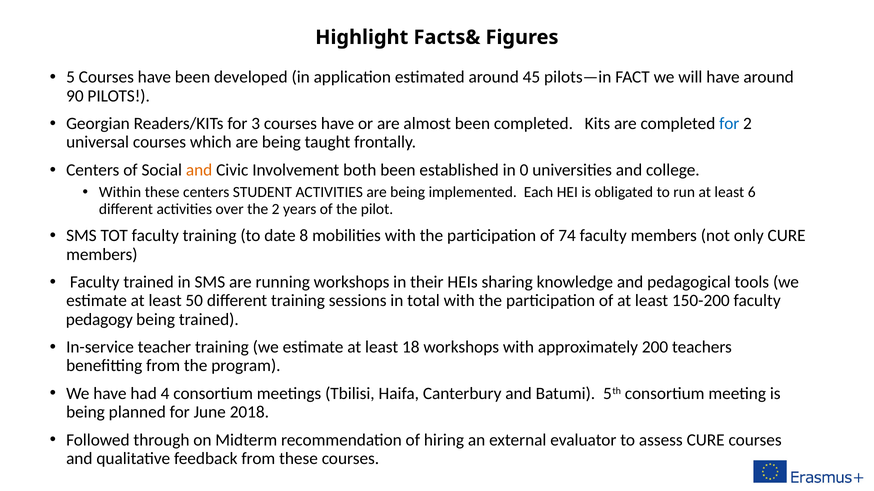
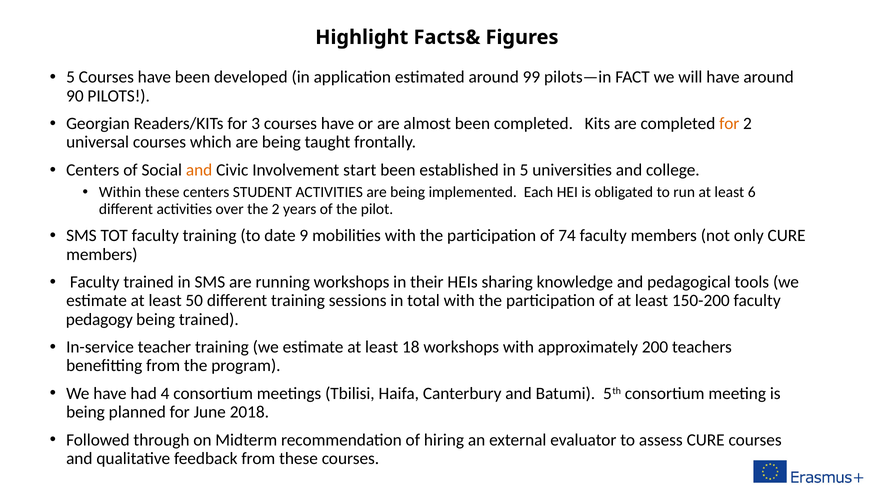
45: 45 -> 99 (531, 77)
for colour: blue -> orange (729, 124)
both: both -> start (360, 170)
in 0: 0 -> 5 (524, 170)
8: 8 -> 9 (304, 236)
